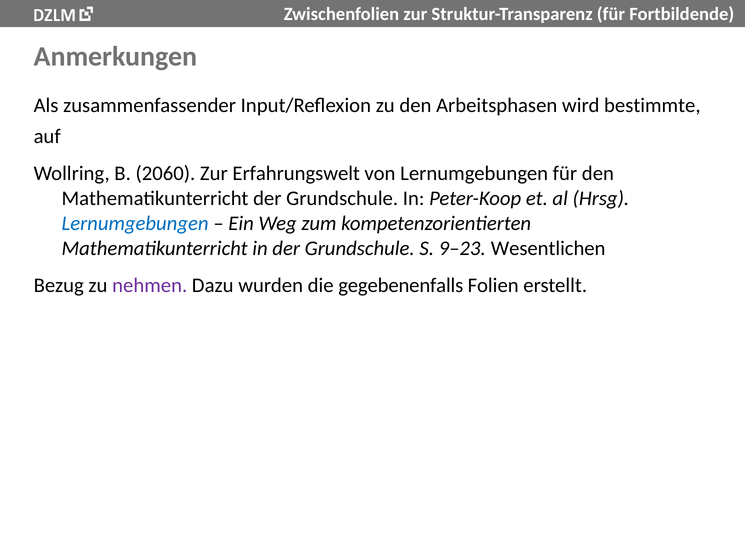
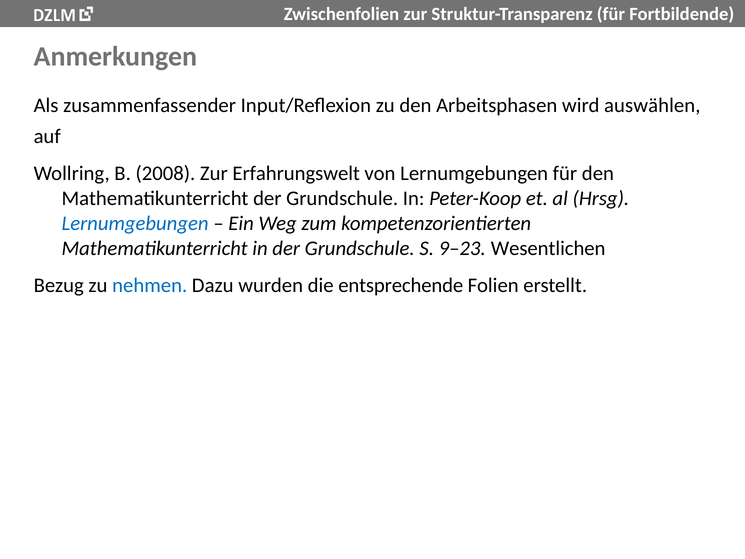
bestimmte: bestimmte -> auswählen (652, 106)
2060: 2060 -> 2008 (165, 174)
nehmen colour: purple -> blue (150, 285)
gegebenenfalls: gegebenenfalls -> entsprechende (401, 285)
